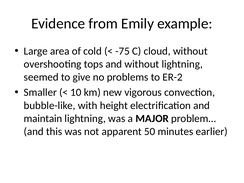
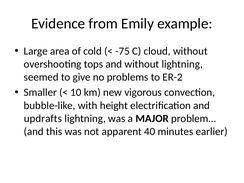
maintain: maintain -> updrafts (43, 118)
50: 50 -> 40 (150, 131)
